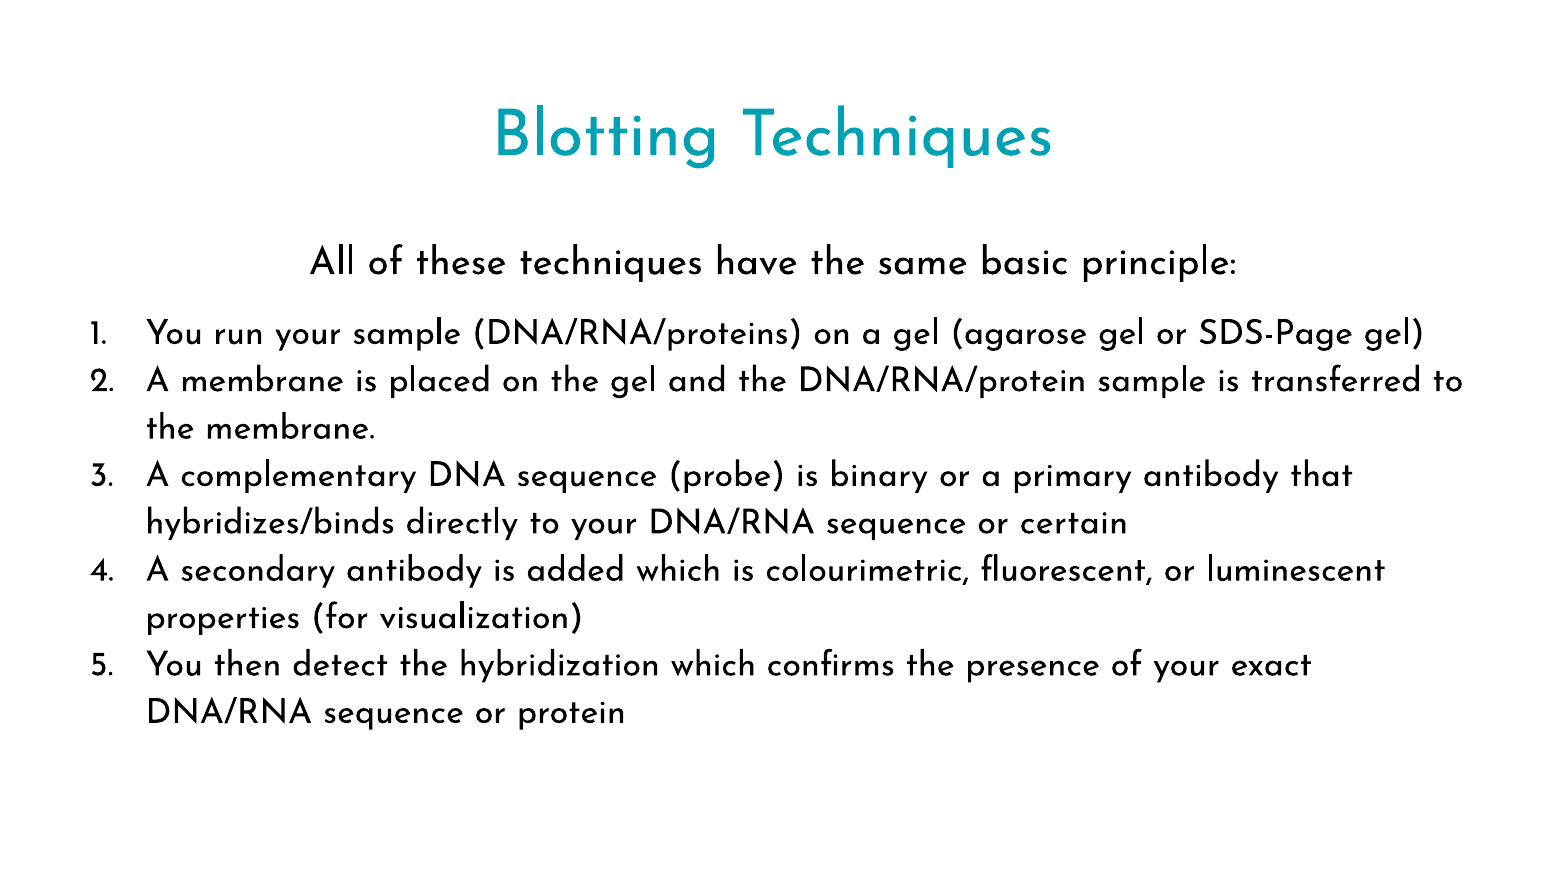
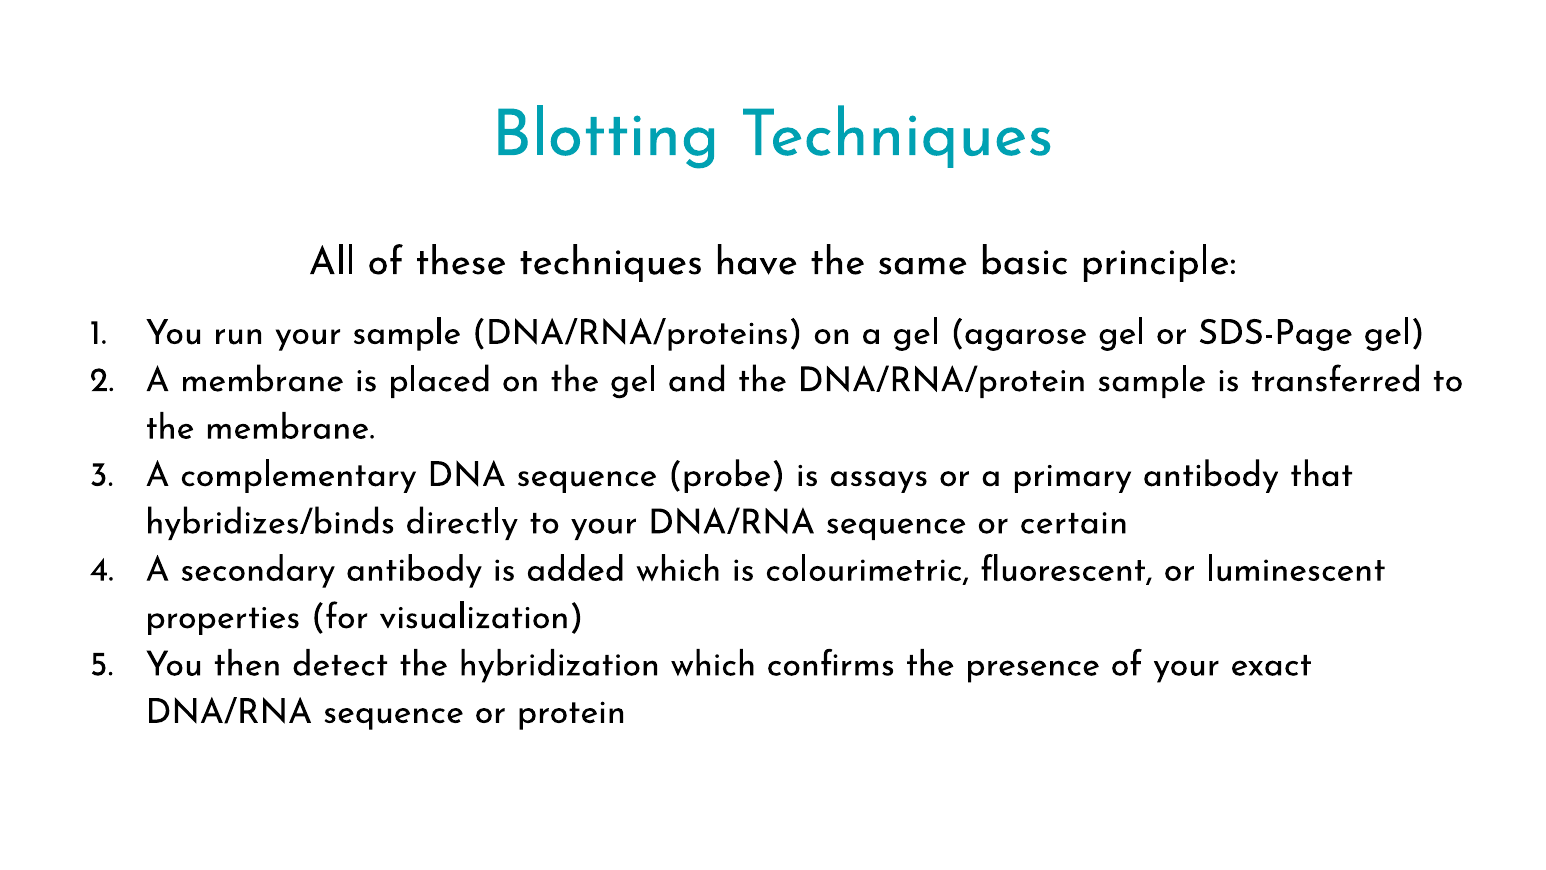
binary: binary -> assays (879, 474)
